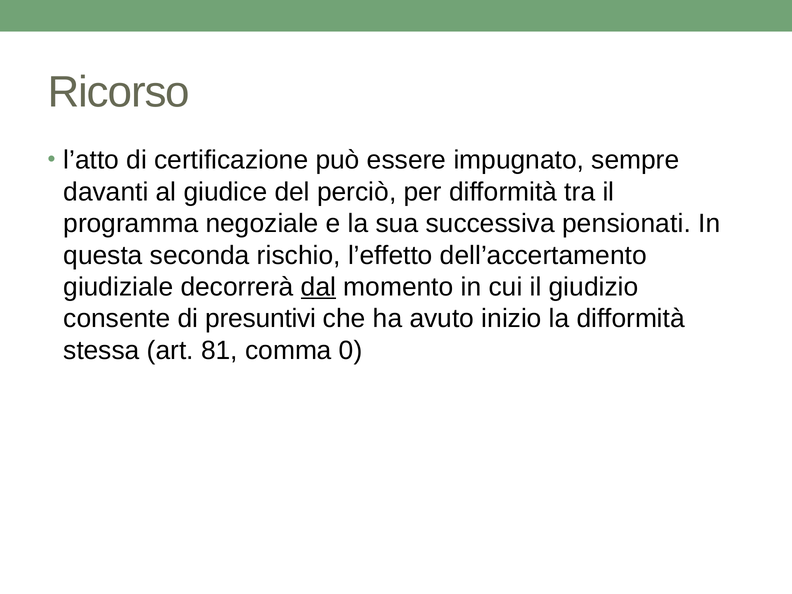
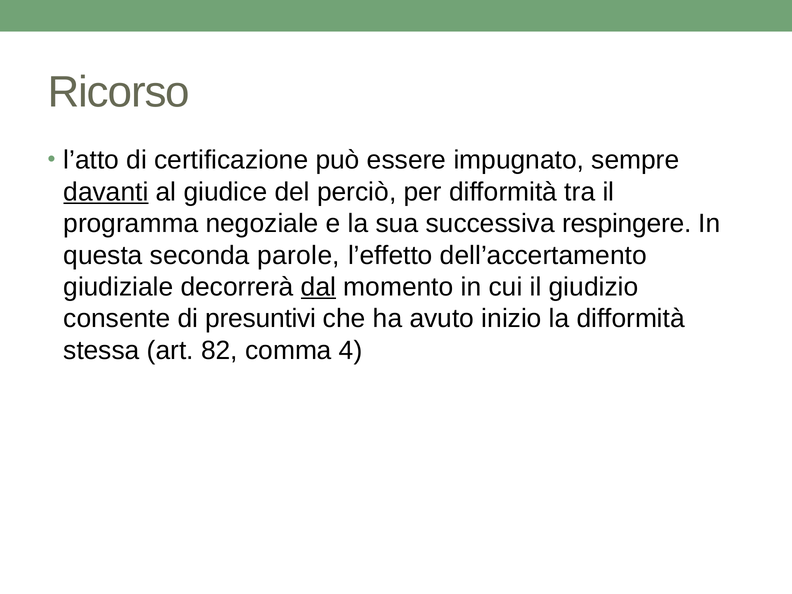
davanti underline: none -> present (106, 192)
pensionati: pensionati -> respingere (627, 224)
rischio: rischio -> parole (299, 255)
81: 81 -> 82 (219, 350)
0: 0 -> 4 (351, 350)
